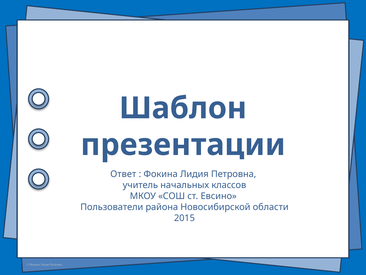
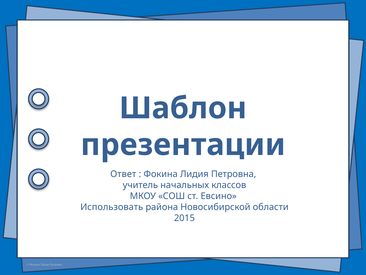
Пользователи: Пользователи -> Использовать (112, 207)
